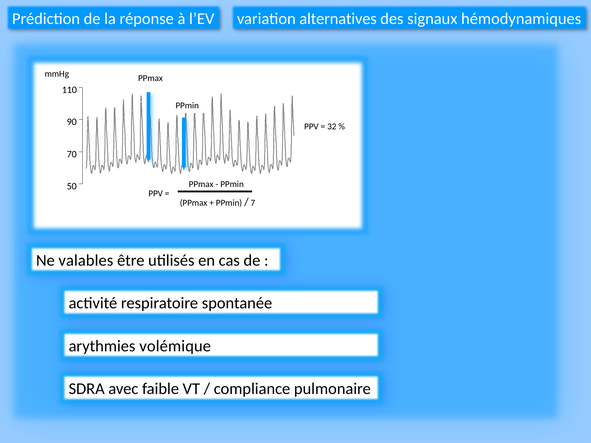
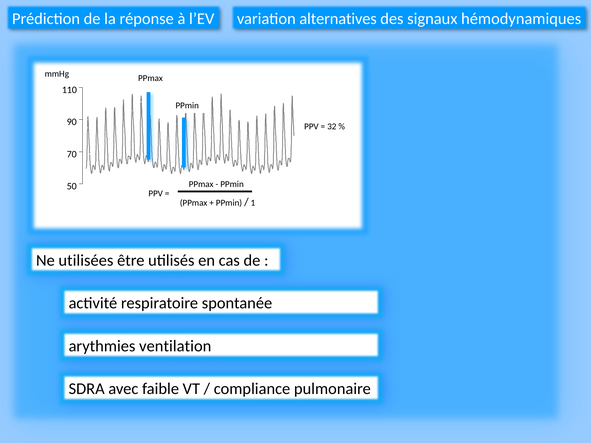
7: 7 -> 1 (253, 203)
valables: valables -> utilisées (86, 260)
volémique: volémique -> ventilation (175, 346)
